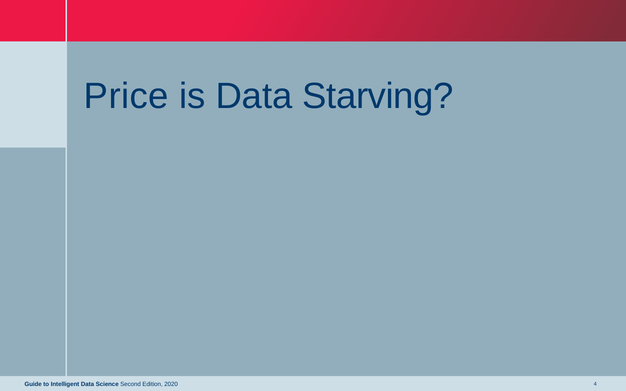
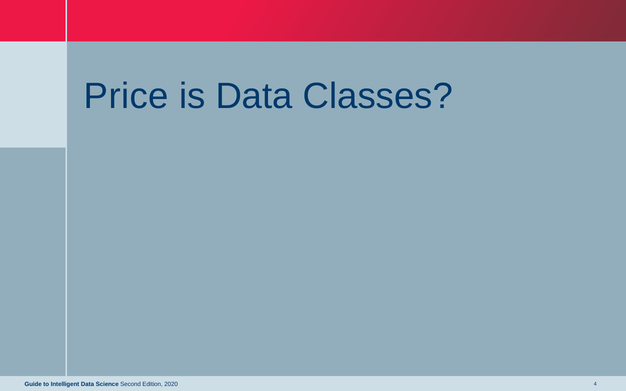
Starving: Starving -> Classes (378, 96)
